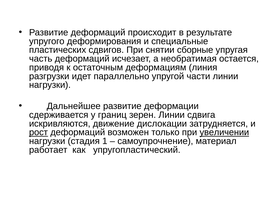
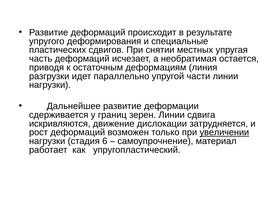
сборные: сборные -> местных (195, 50)
рост underline: present -> none (38, 132)
1: 1 -> 6 (105, 141)
